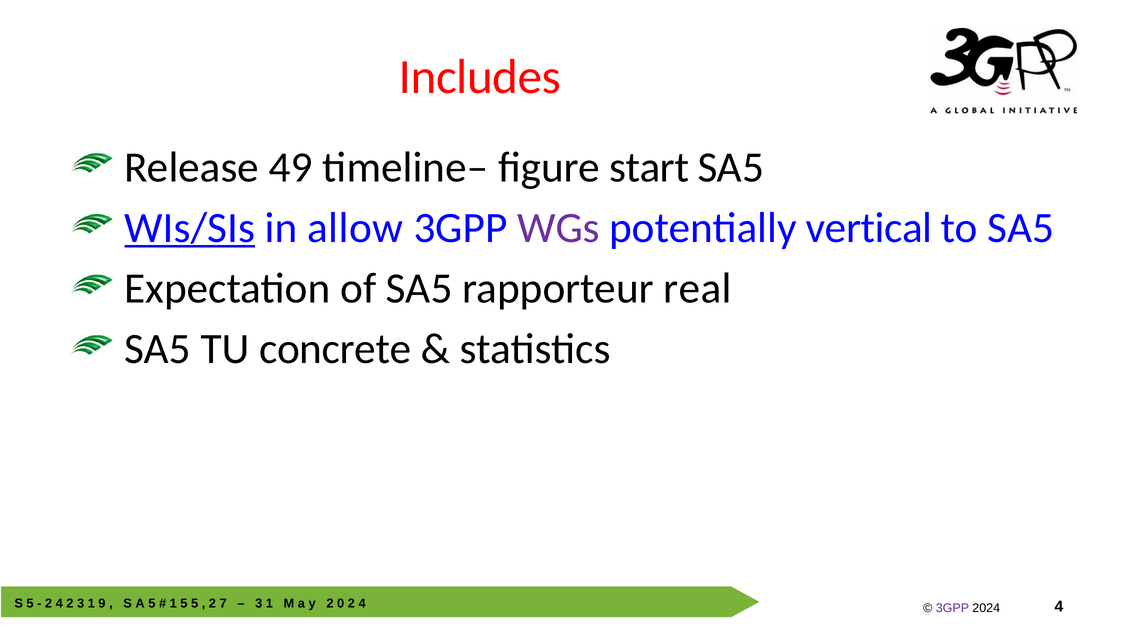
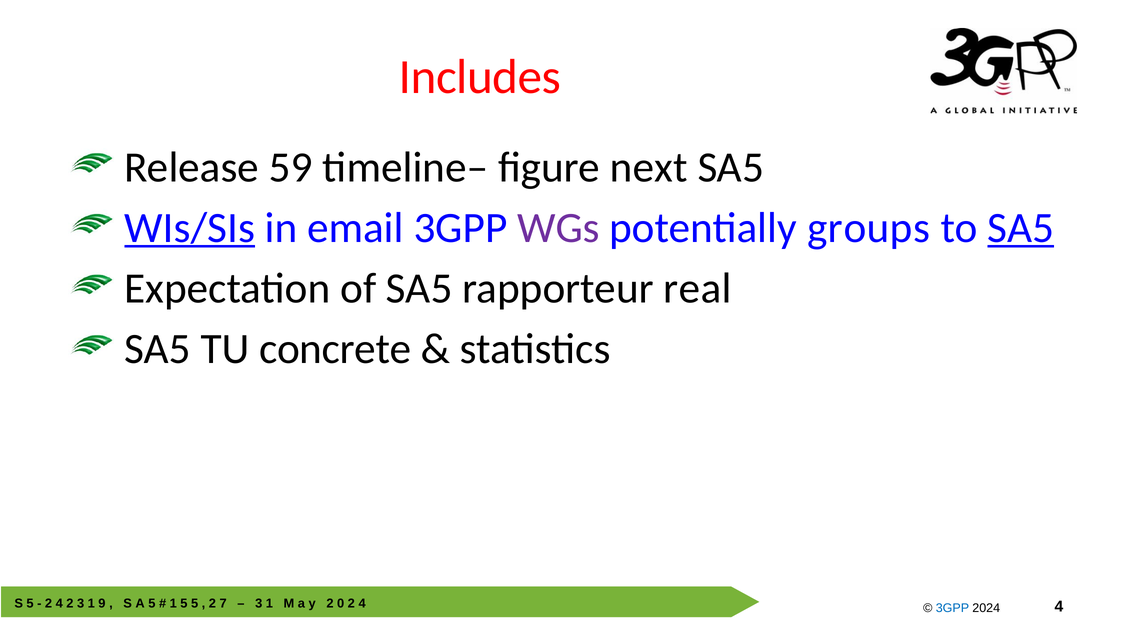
49: 49 -> 59 (291, 167)
start: start -> next (649, 167)
allow: allow -> email (355, 228)
vertical: vertical -> groups (869, 228)
SA5 underline: none -> present (1021, 228)
3GPP colour: purple -> blue (952, 608)
